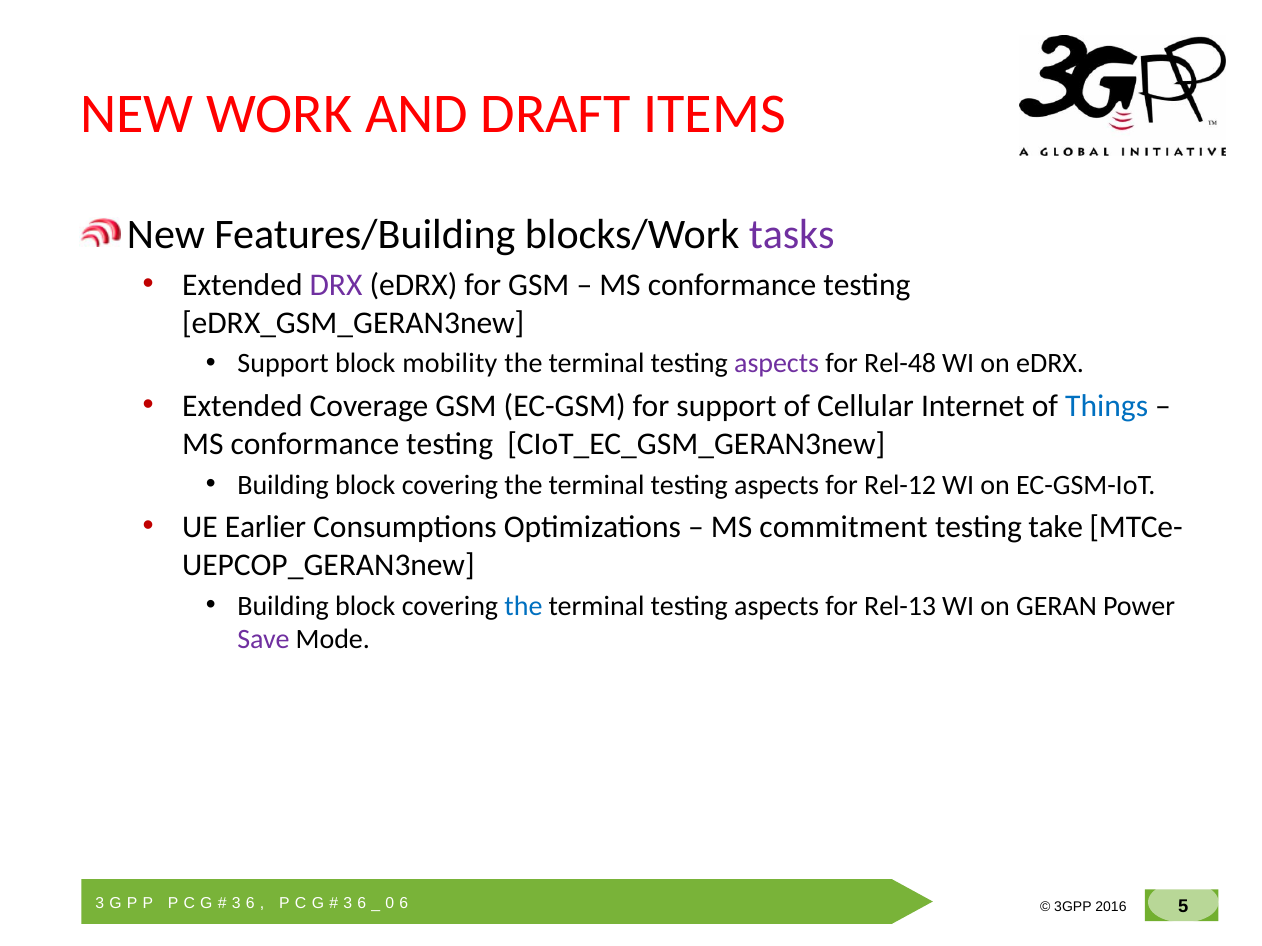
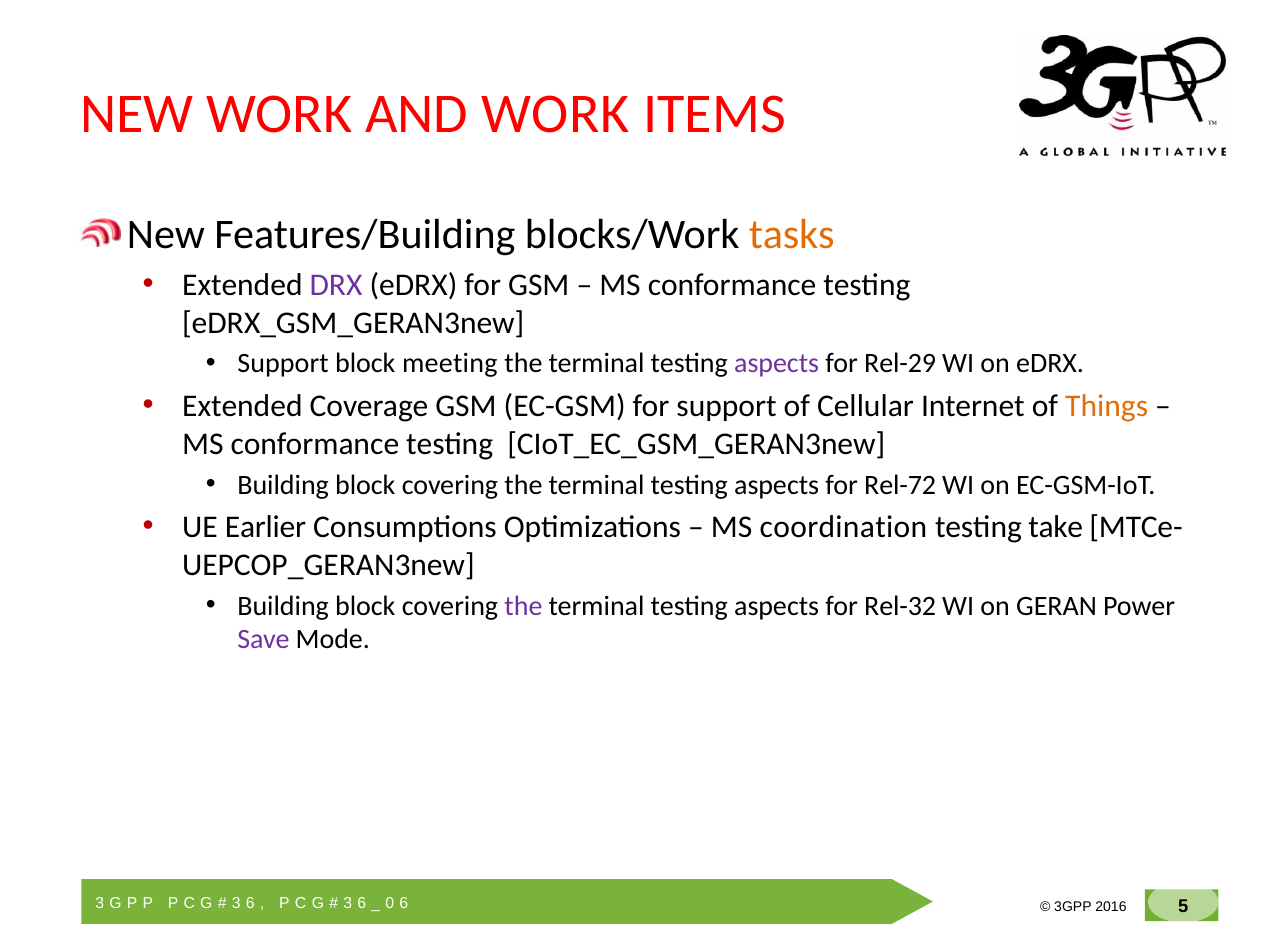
AND DRAFT: DRAFT -> WORK (556, 114)
tasks colour: purple -> orange (792, 235)
mobility: mobility -> meeting (450, 364)
Rel-48: Rel-48 -> Rel-29 (900, 364)
Things colour: blue -> orange (1107, 406)
Rel-12: Rel-12 -> Rel-72 (900, 485)
commitment: commitment -> coordination (843, 527)
the colour: blue -> purple (523, 606)
Rel-13: Rel-13 -> Rel-32 (900, 606)
